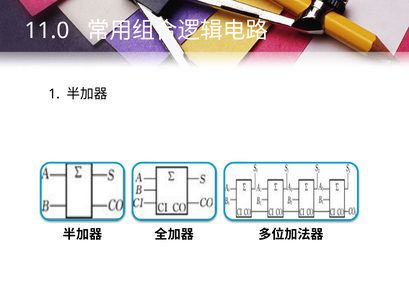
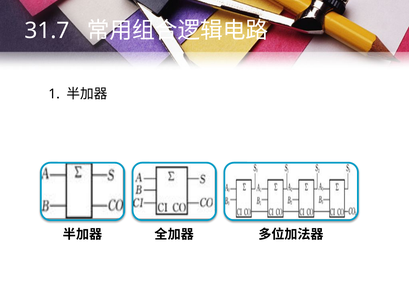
11.0: 11.0 -> 31.7 (47, 31)
